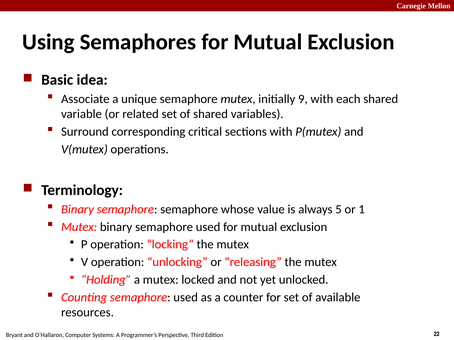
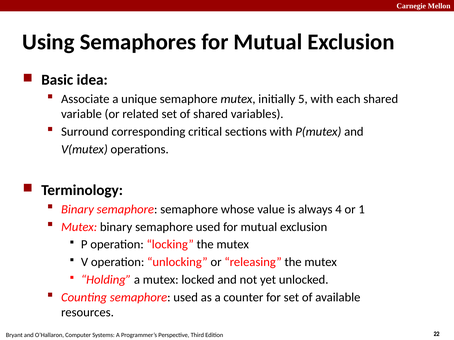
9: 9 -> 5 (303, 99)
5: 5 -> 4 (339, 210)
